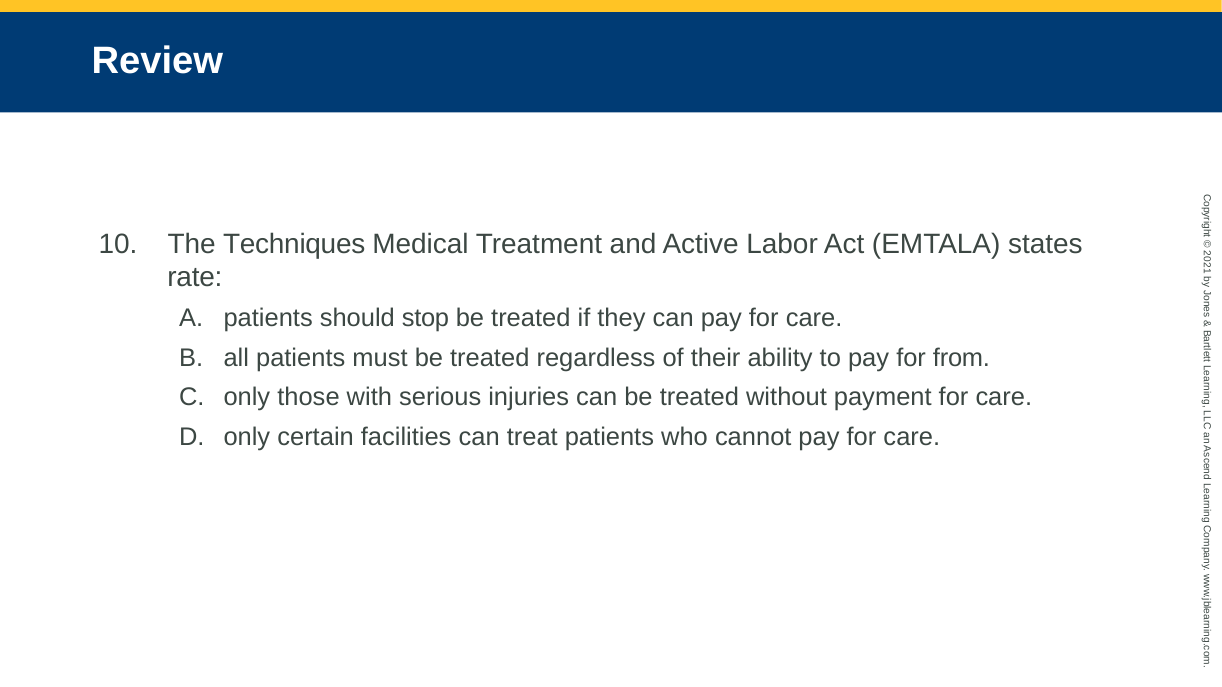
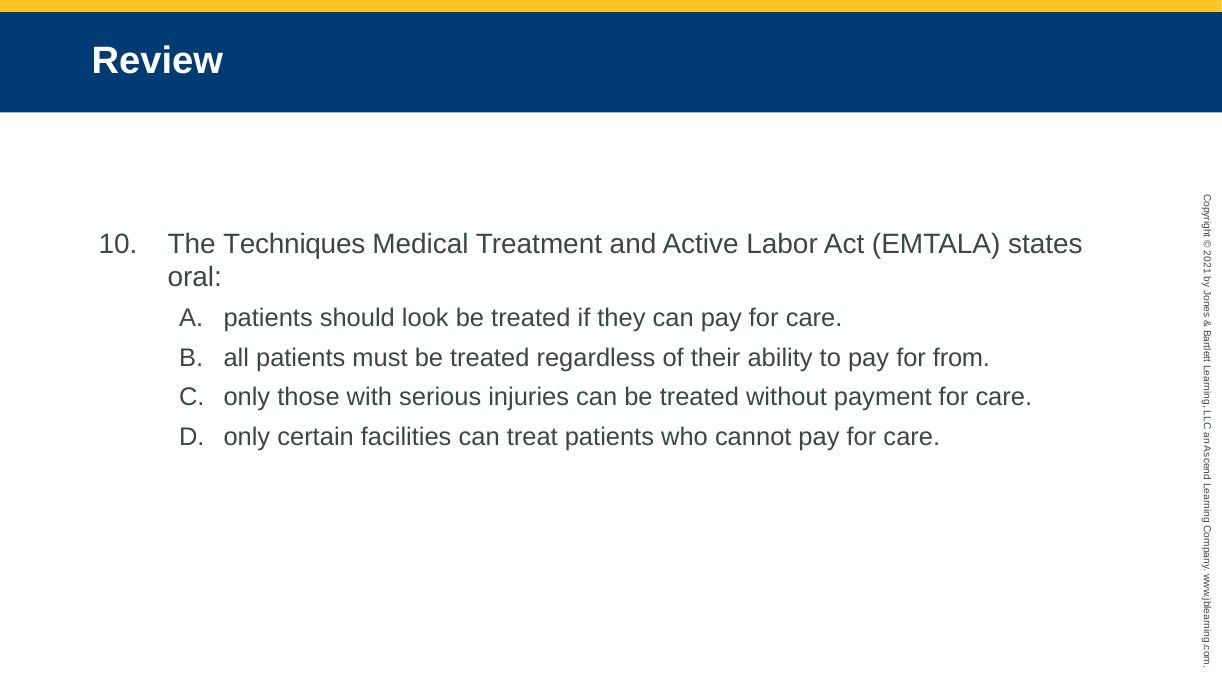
rate: rate -> oral (195, 278)
stop: stop -> look (425, 319)
